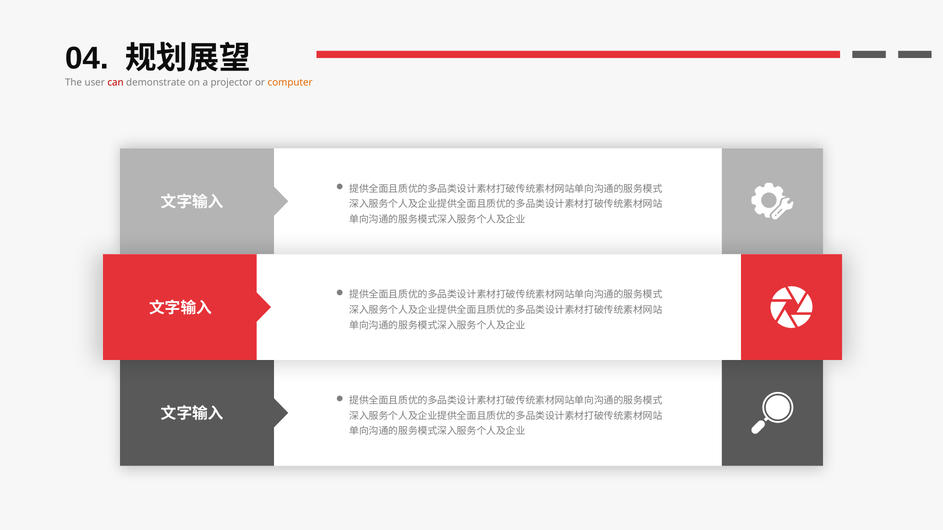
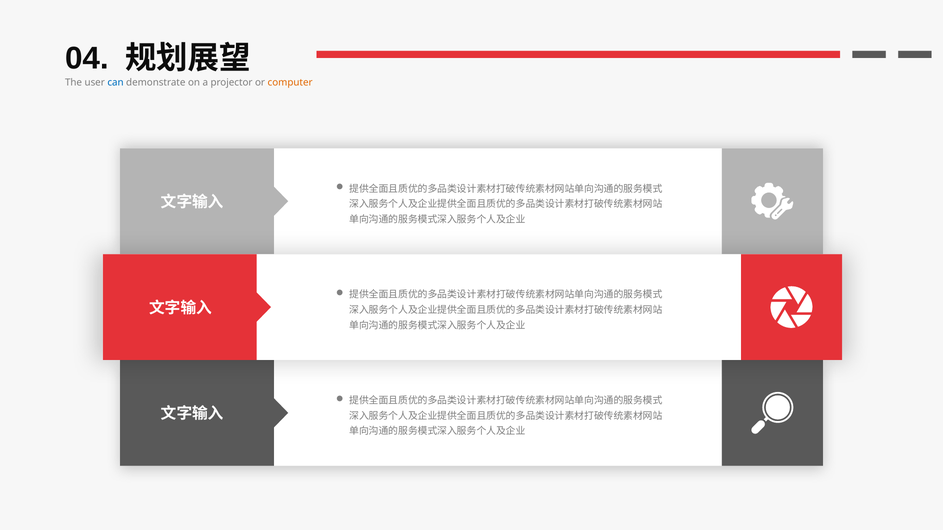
can colour: red -> blue (115, 83)
